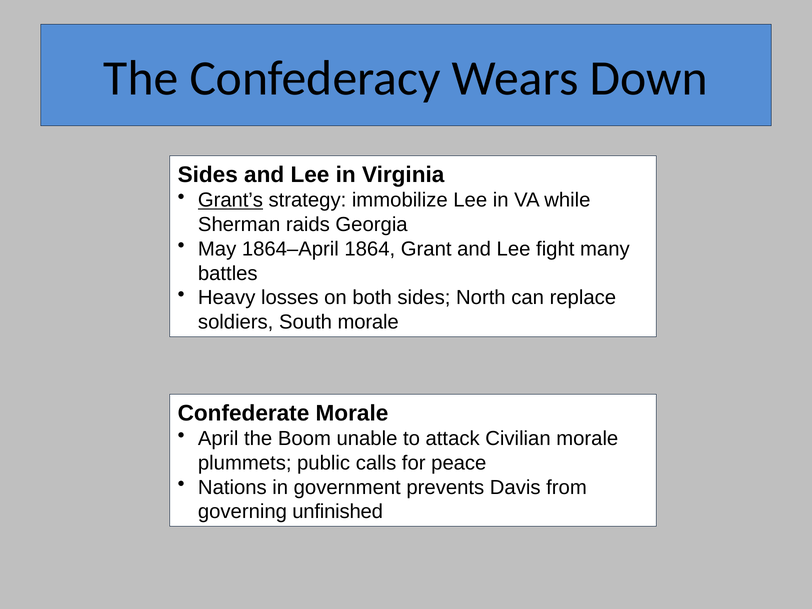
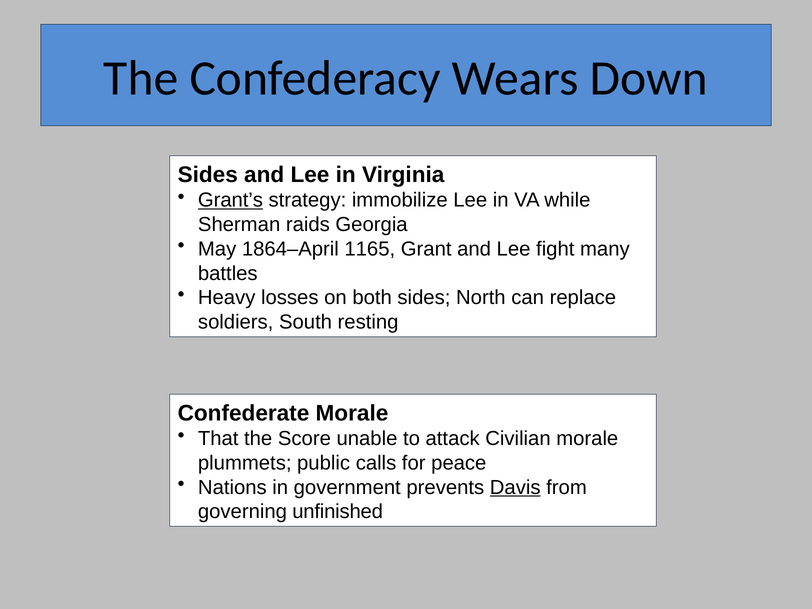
1864: 1864 -> 1165 (370, 249)
South morale: morale -> resting (368, 322)
April: April -> That (218, 439)
Boom: Boom -> Score (304, 439)
Davis underline: none -> present (515, 487)
